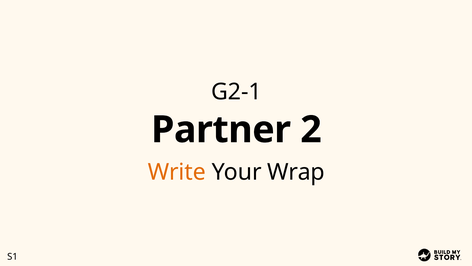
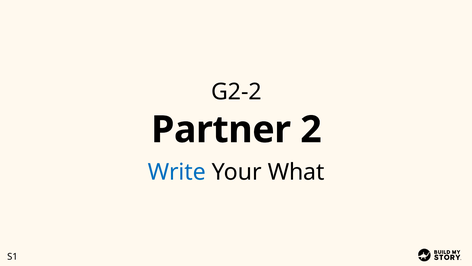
G2-1: G2-1 -> G2-2 (236, 92)
Write colour: orange -> blue (177, 172)
Wrap: Wrap -> What (296, 172)
